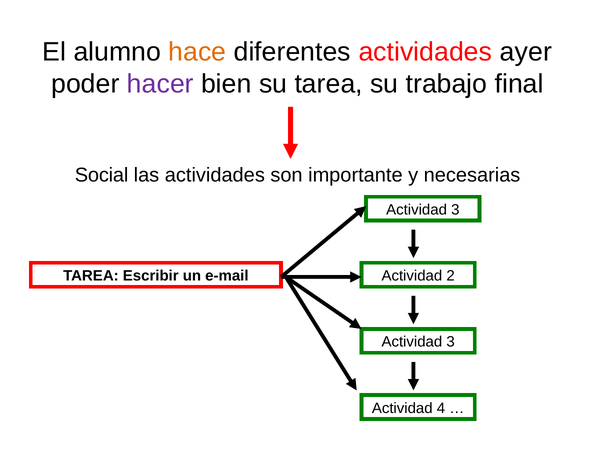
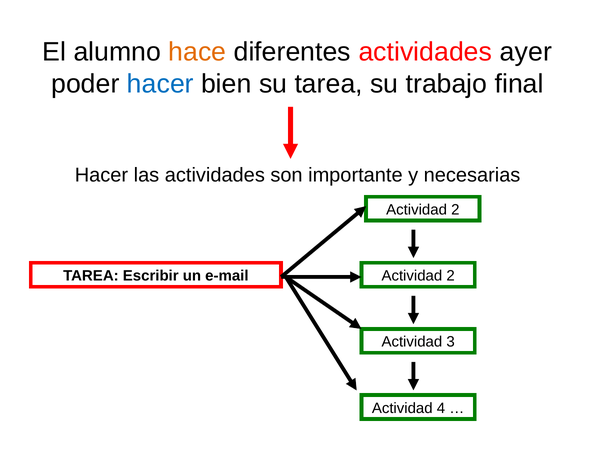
hacer colour: purple -> blue (160, 84)
Social: Social -> Hacer (101, 175)
3: 3 -> 2 (455, 210)
